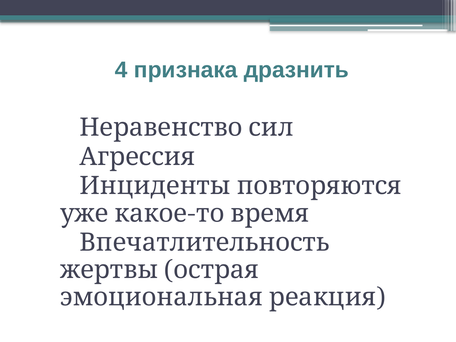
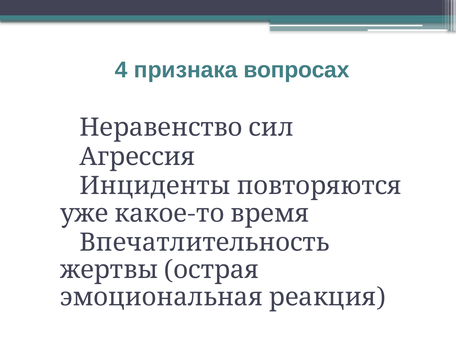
дразнить: дразнить -> вопросах (296, 70)
